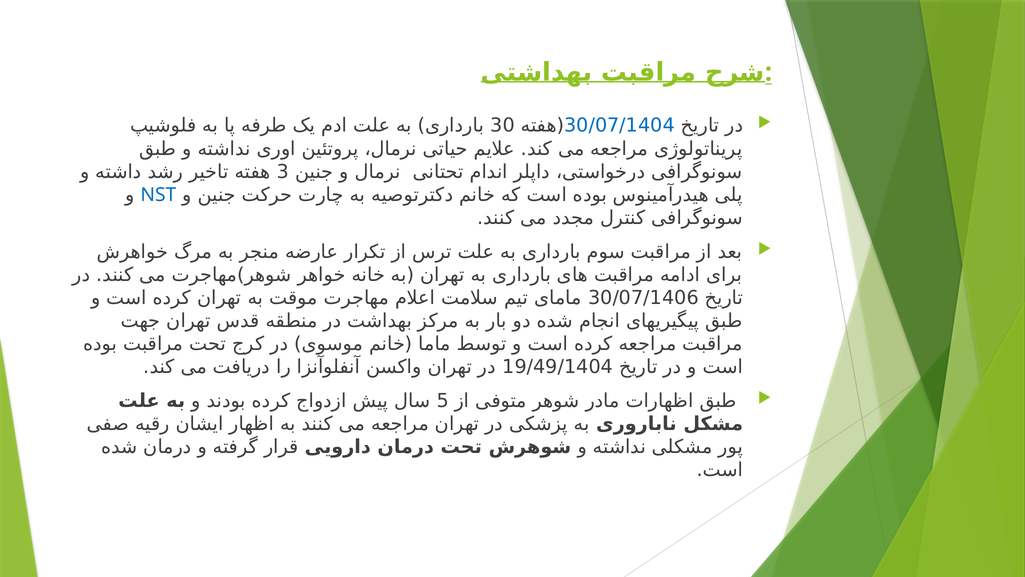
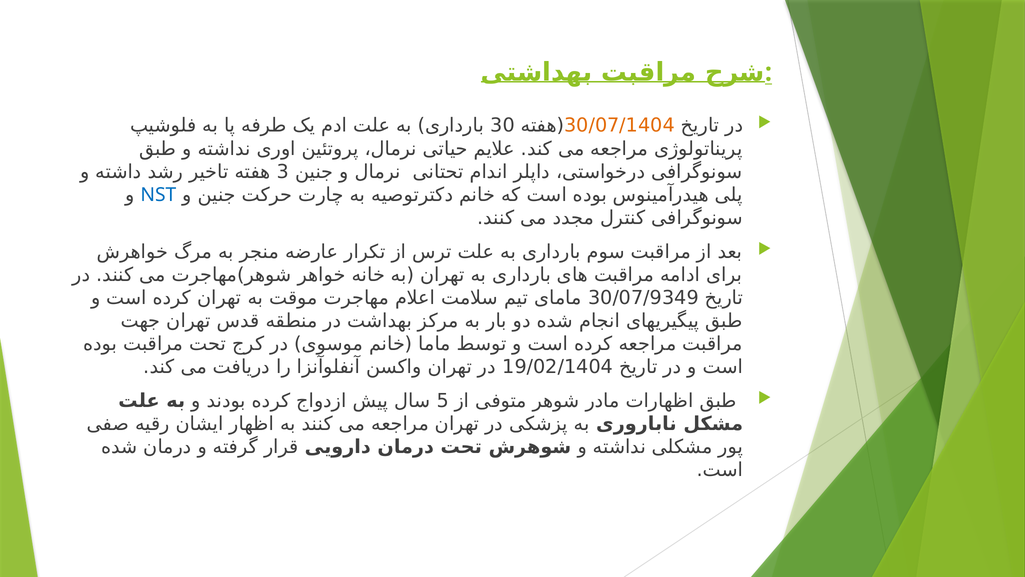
30/07/1404 colour: blue -> orange (619, 126)
30/07/1406: 30/07/1406 -> 30/07/9349 (643, 298)
19/49/1404: 19/49/1404 -> 19/02/1404 (558, 367)
